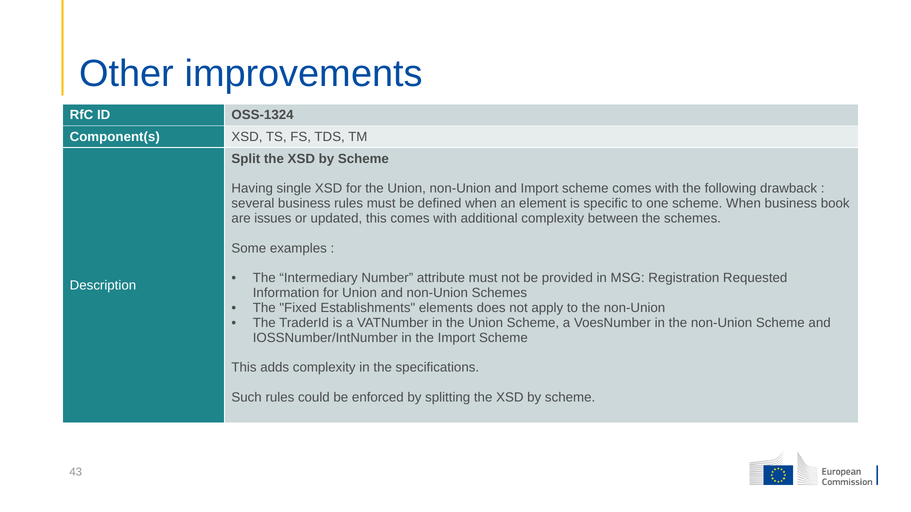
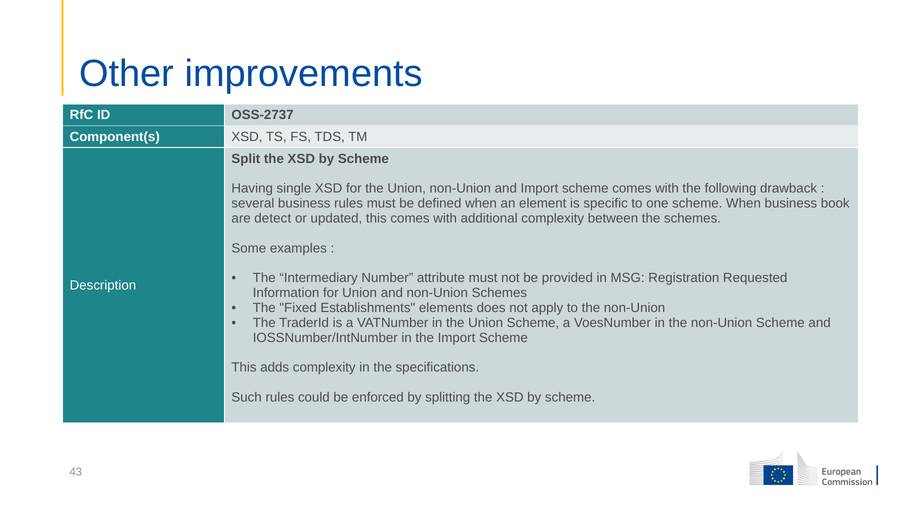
OSS-1324: OSS-1324 -> OSS-2737 (263, 115)
issues: issues -> detect (273, 219)
